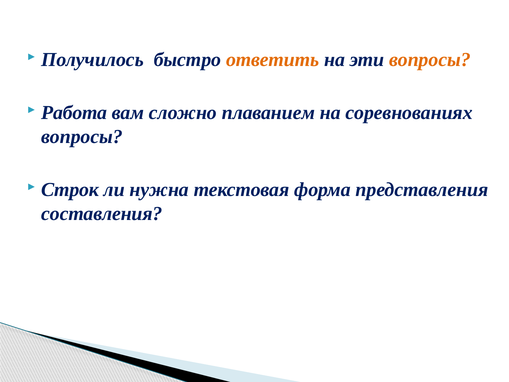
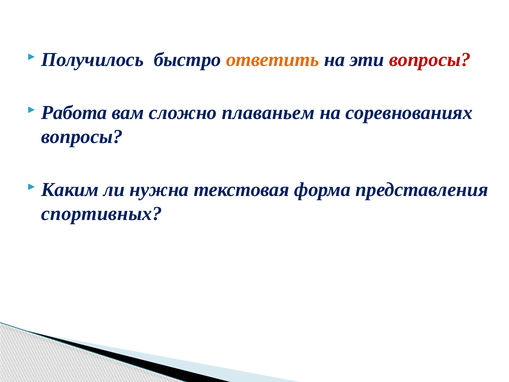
вопросы colour: orange -> red (430, 60)
плаванием: плаванием -> плаваньем (268, 113)
Строк: Строк -> Каким (70, 190)
составления: составления -> спортивных (102, 213)
